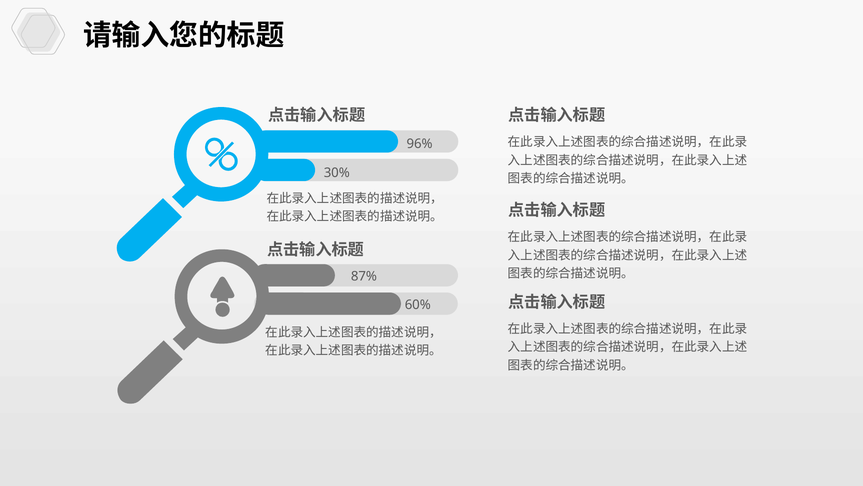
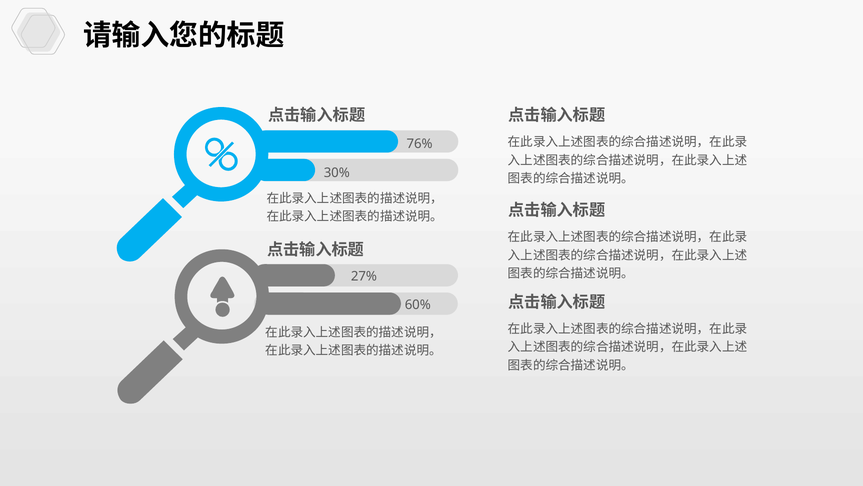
96%: 96% -> 76% (420, 144)
87%: 87% -> 27% (364, 276)
